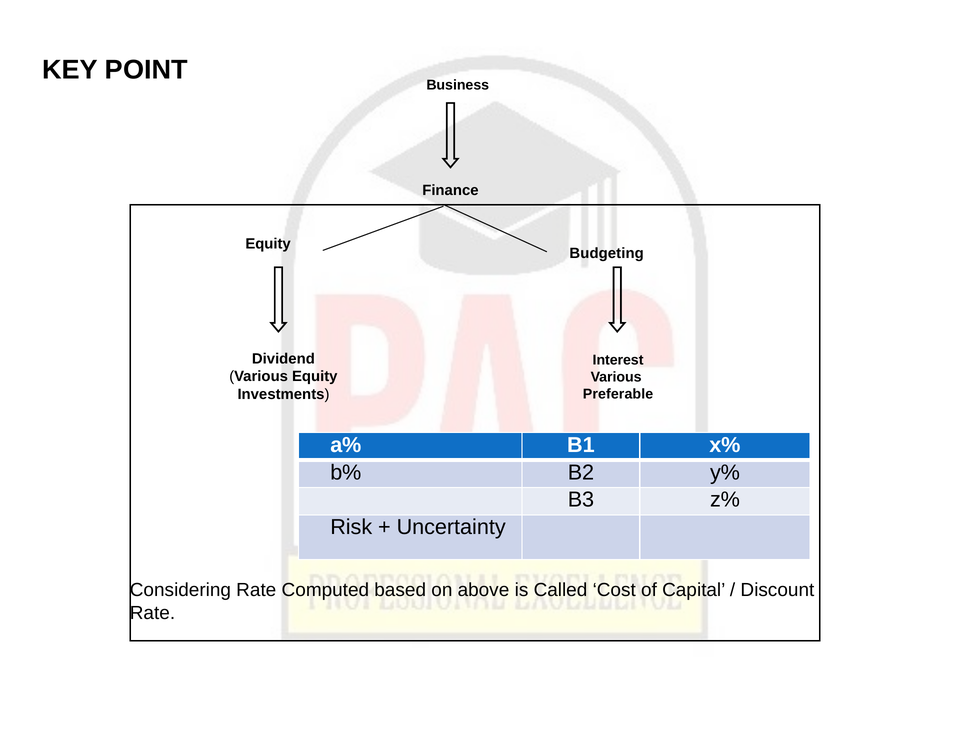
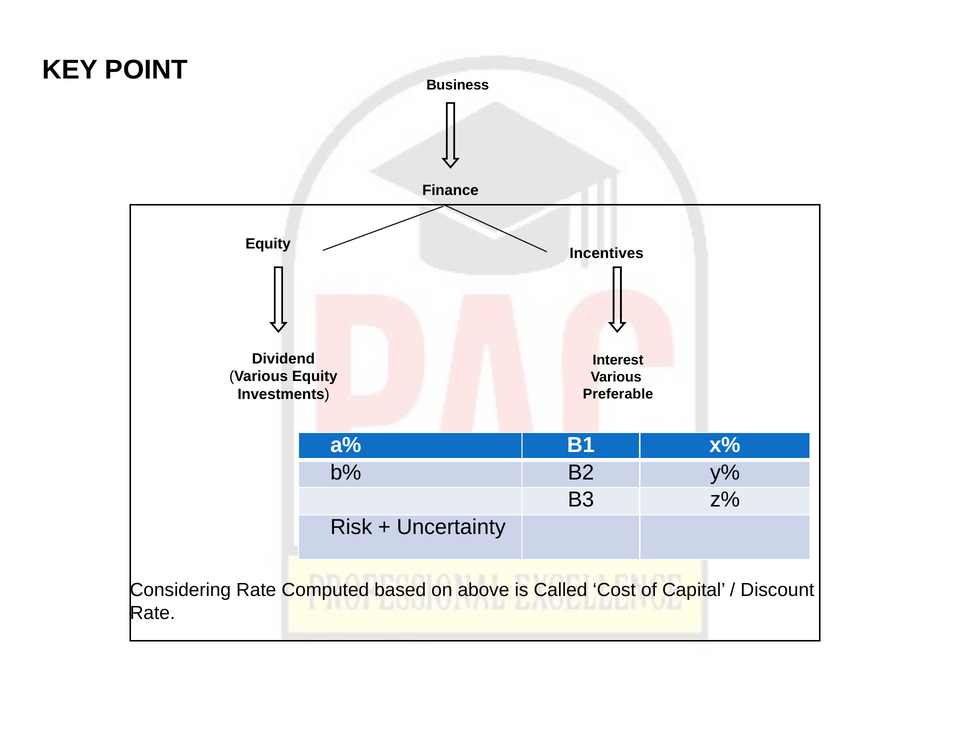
Budgeting: Budgeting -> Incentives (607, 254)
